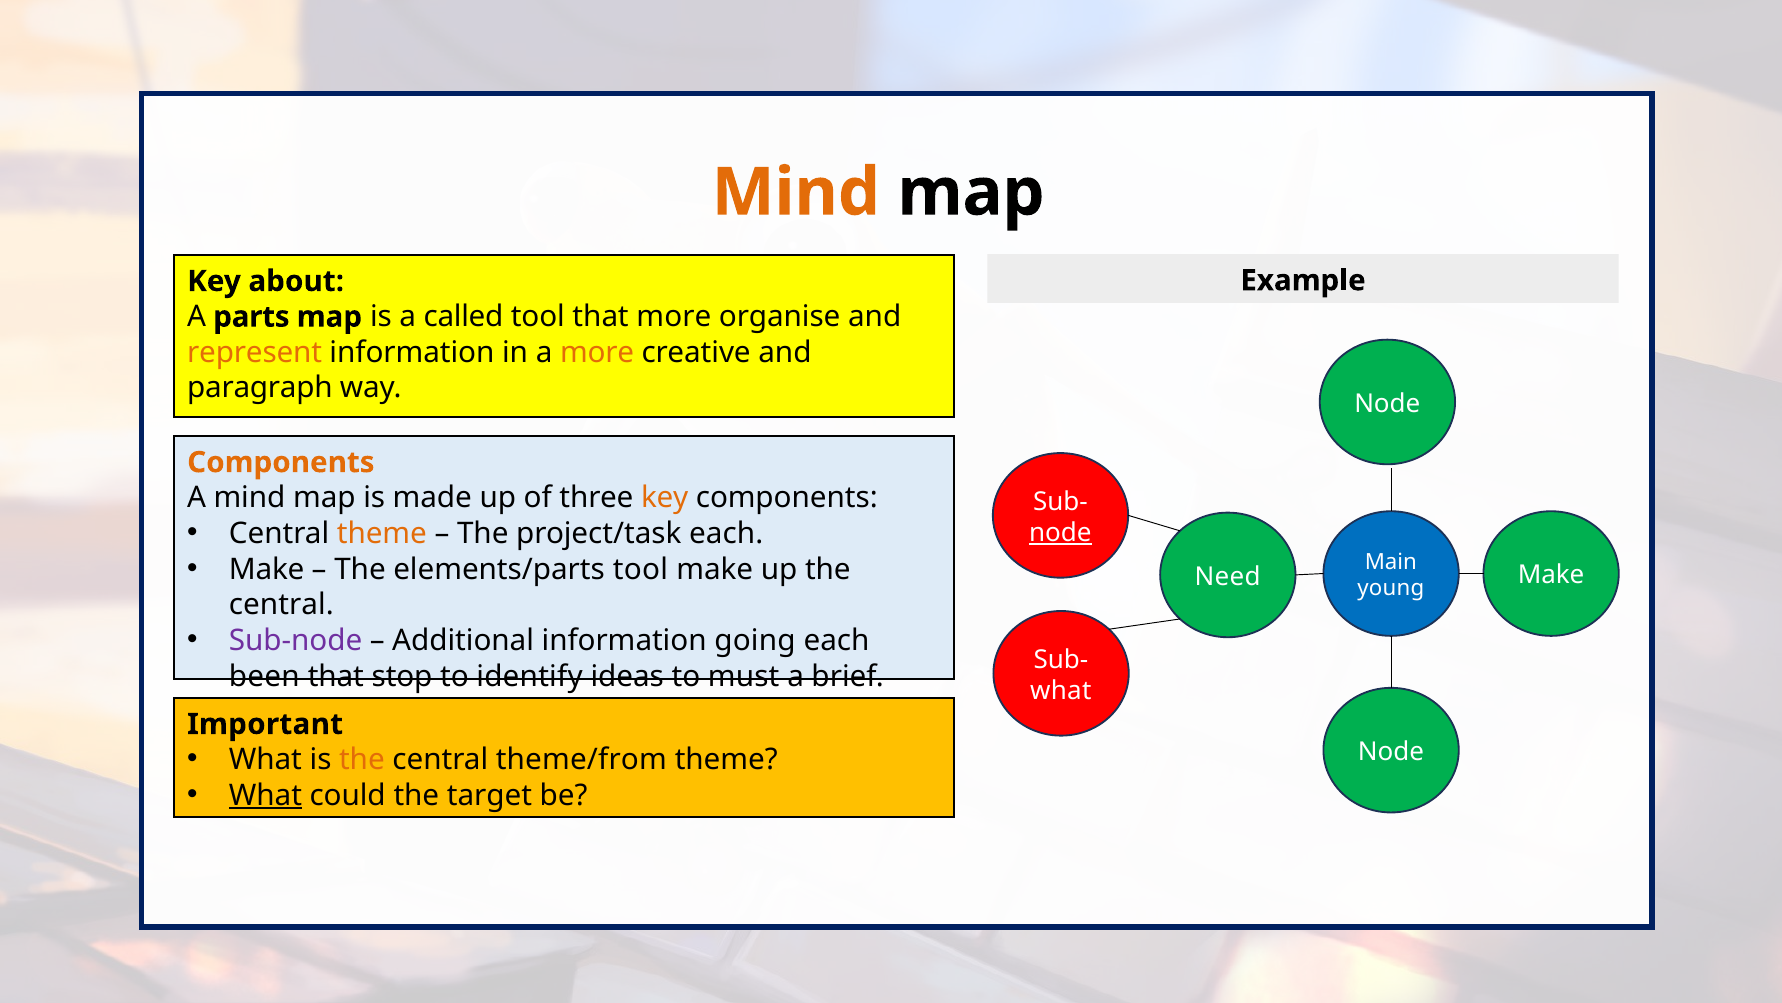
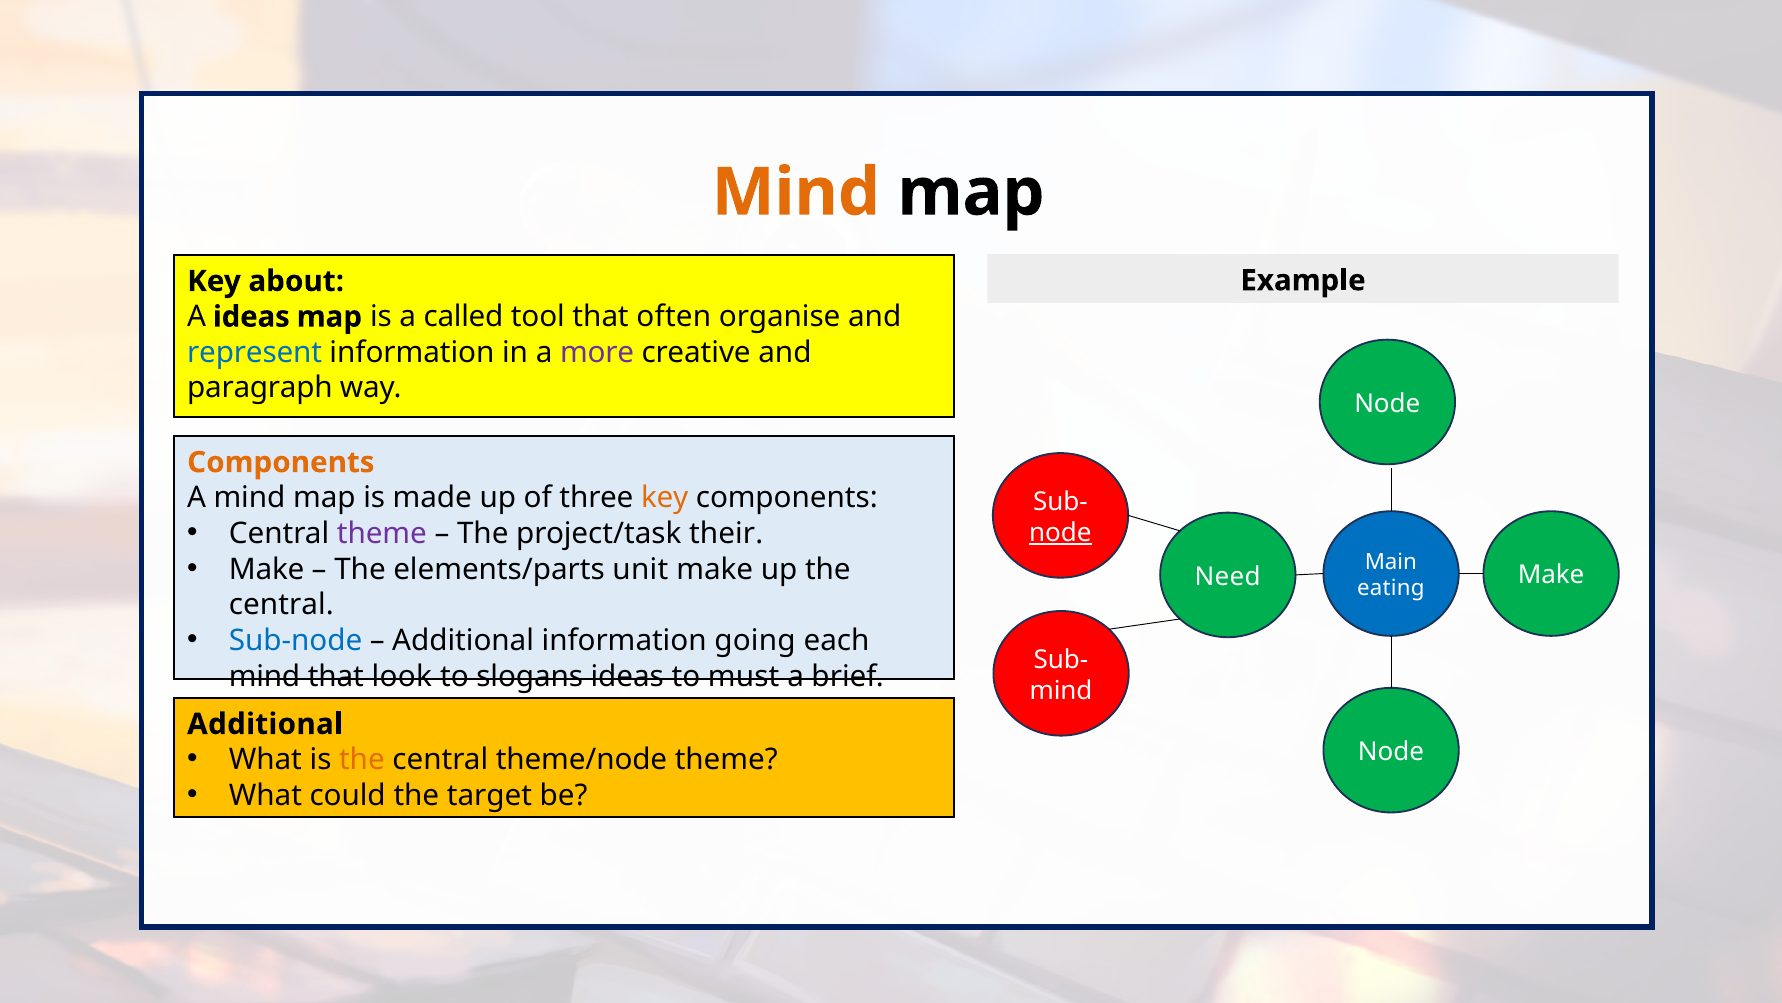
A parts: parts -> ideas (251, 317)
that more: more -> often (674, 317)
represent colour: orange -> blue (255, 352)
more colour: orange -> purple (597, 352)
theme colour: orange -> purple (382, 533)
project/task each: each -> their (726, 533)
elements/parts tool: tool -> unit (640, 569)
young: young -> eating (1391, 588)
Sub-node colour: purple -> blue (296, 640)
been: been -> mind (265, 676)
stop: stop -> look (402, 676)
identify: identify -> slogans (530, 676)
what: what -> mind (1061, 690)
Important: Important -> Additional (265, 724)
theme/from: theme/from -> theme/node (582, 759)
What underline: present -> none (265, 795)
